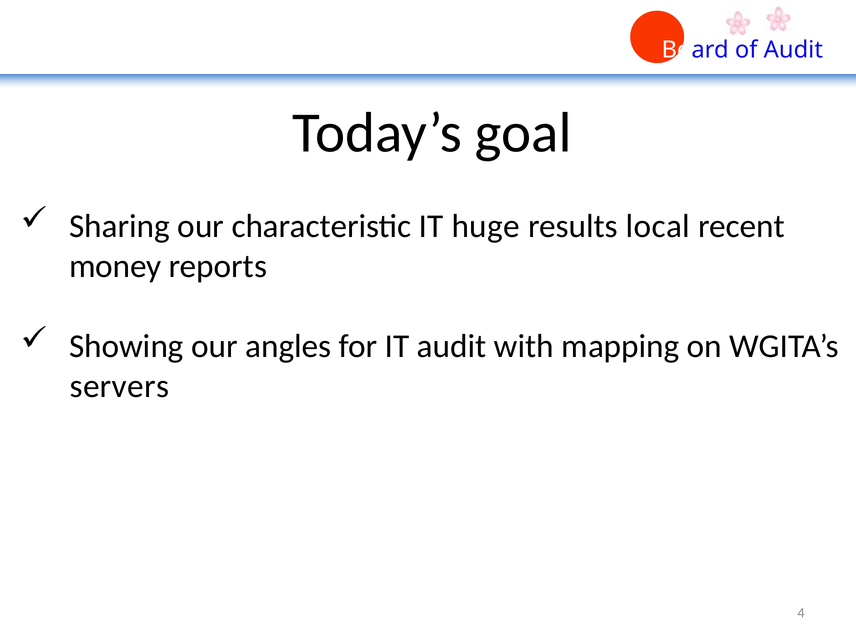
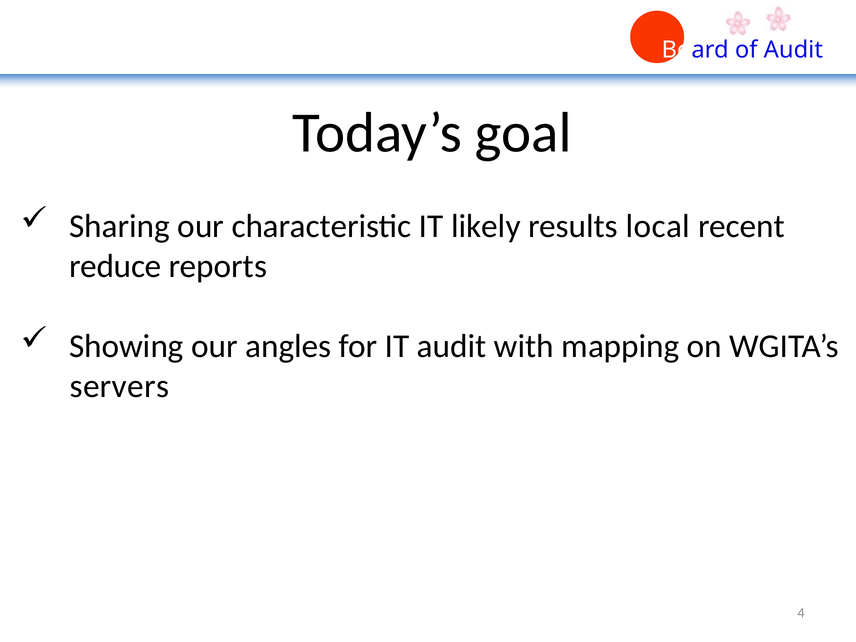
huge: huge -> likely (486, 226)
money: money -> reduce (115, 266)
